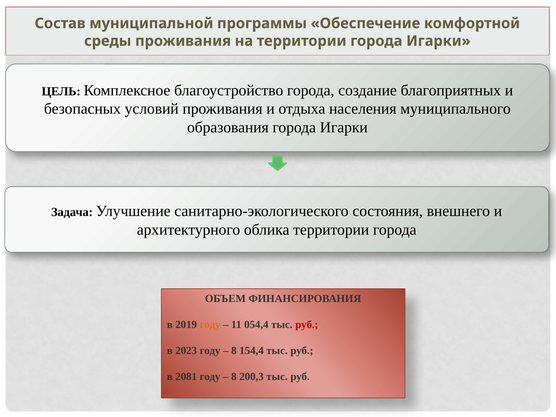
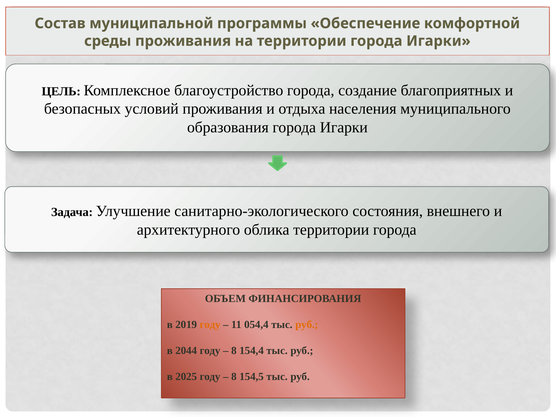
руб colour: red -> orange (307, 325)
2023: 2023 -> 2044 (186, 350)
2081: 2081 -> 2025 (186, 376)
200,3: 200,3 -> 154,5 (252, 376)
